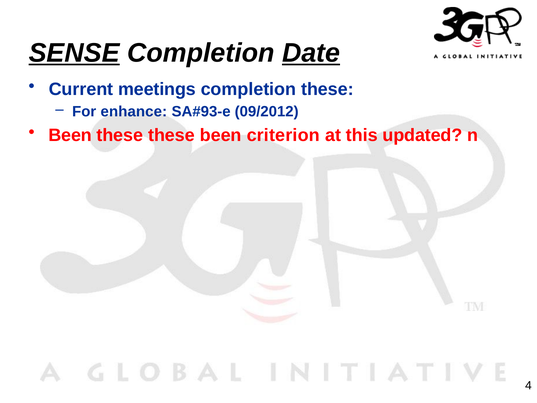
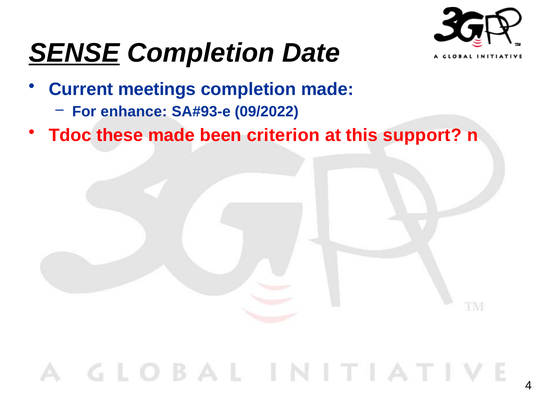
Date underline: present -> none (311, 53)
completion these: these -> made (327, 89)
09/2012: 09/2012 -> 09/2022 (267, 112)
Been: Been -> Tdoc (70, 135)
these these: these -> made (171, 135)
updated: updated -> support (422, 135)
